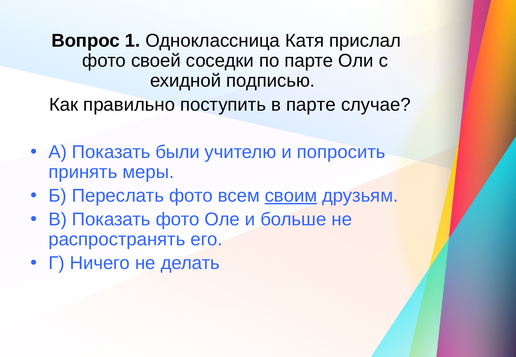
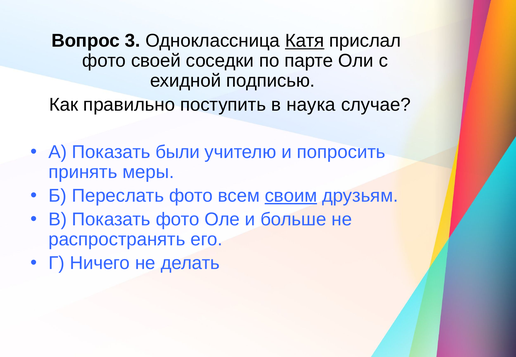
1: 1 -> 3 (133, 41)
Катя underline: none -> present (305, 41)
в парте: парте -> наука (311, 105)
